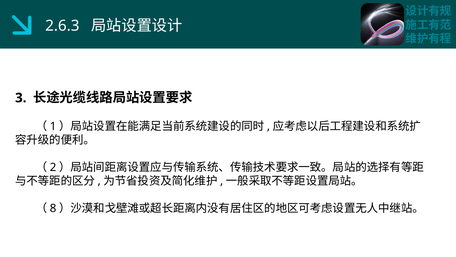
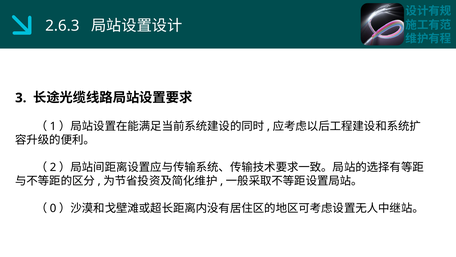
8: 8 -> 0 (53, 208)
